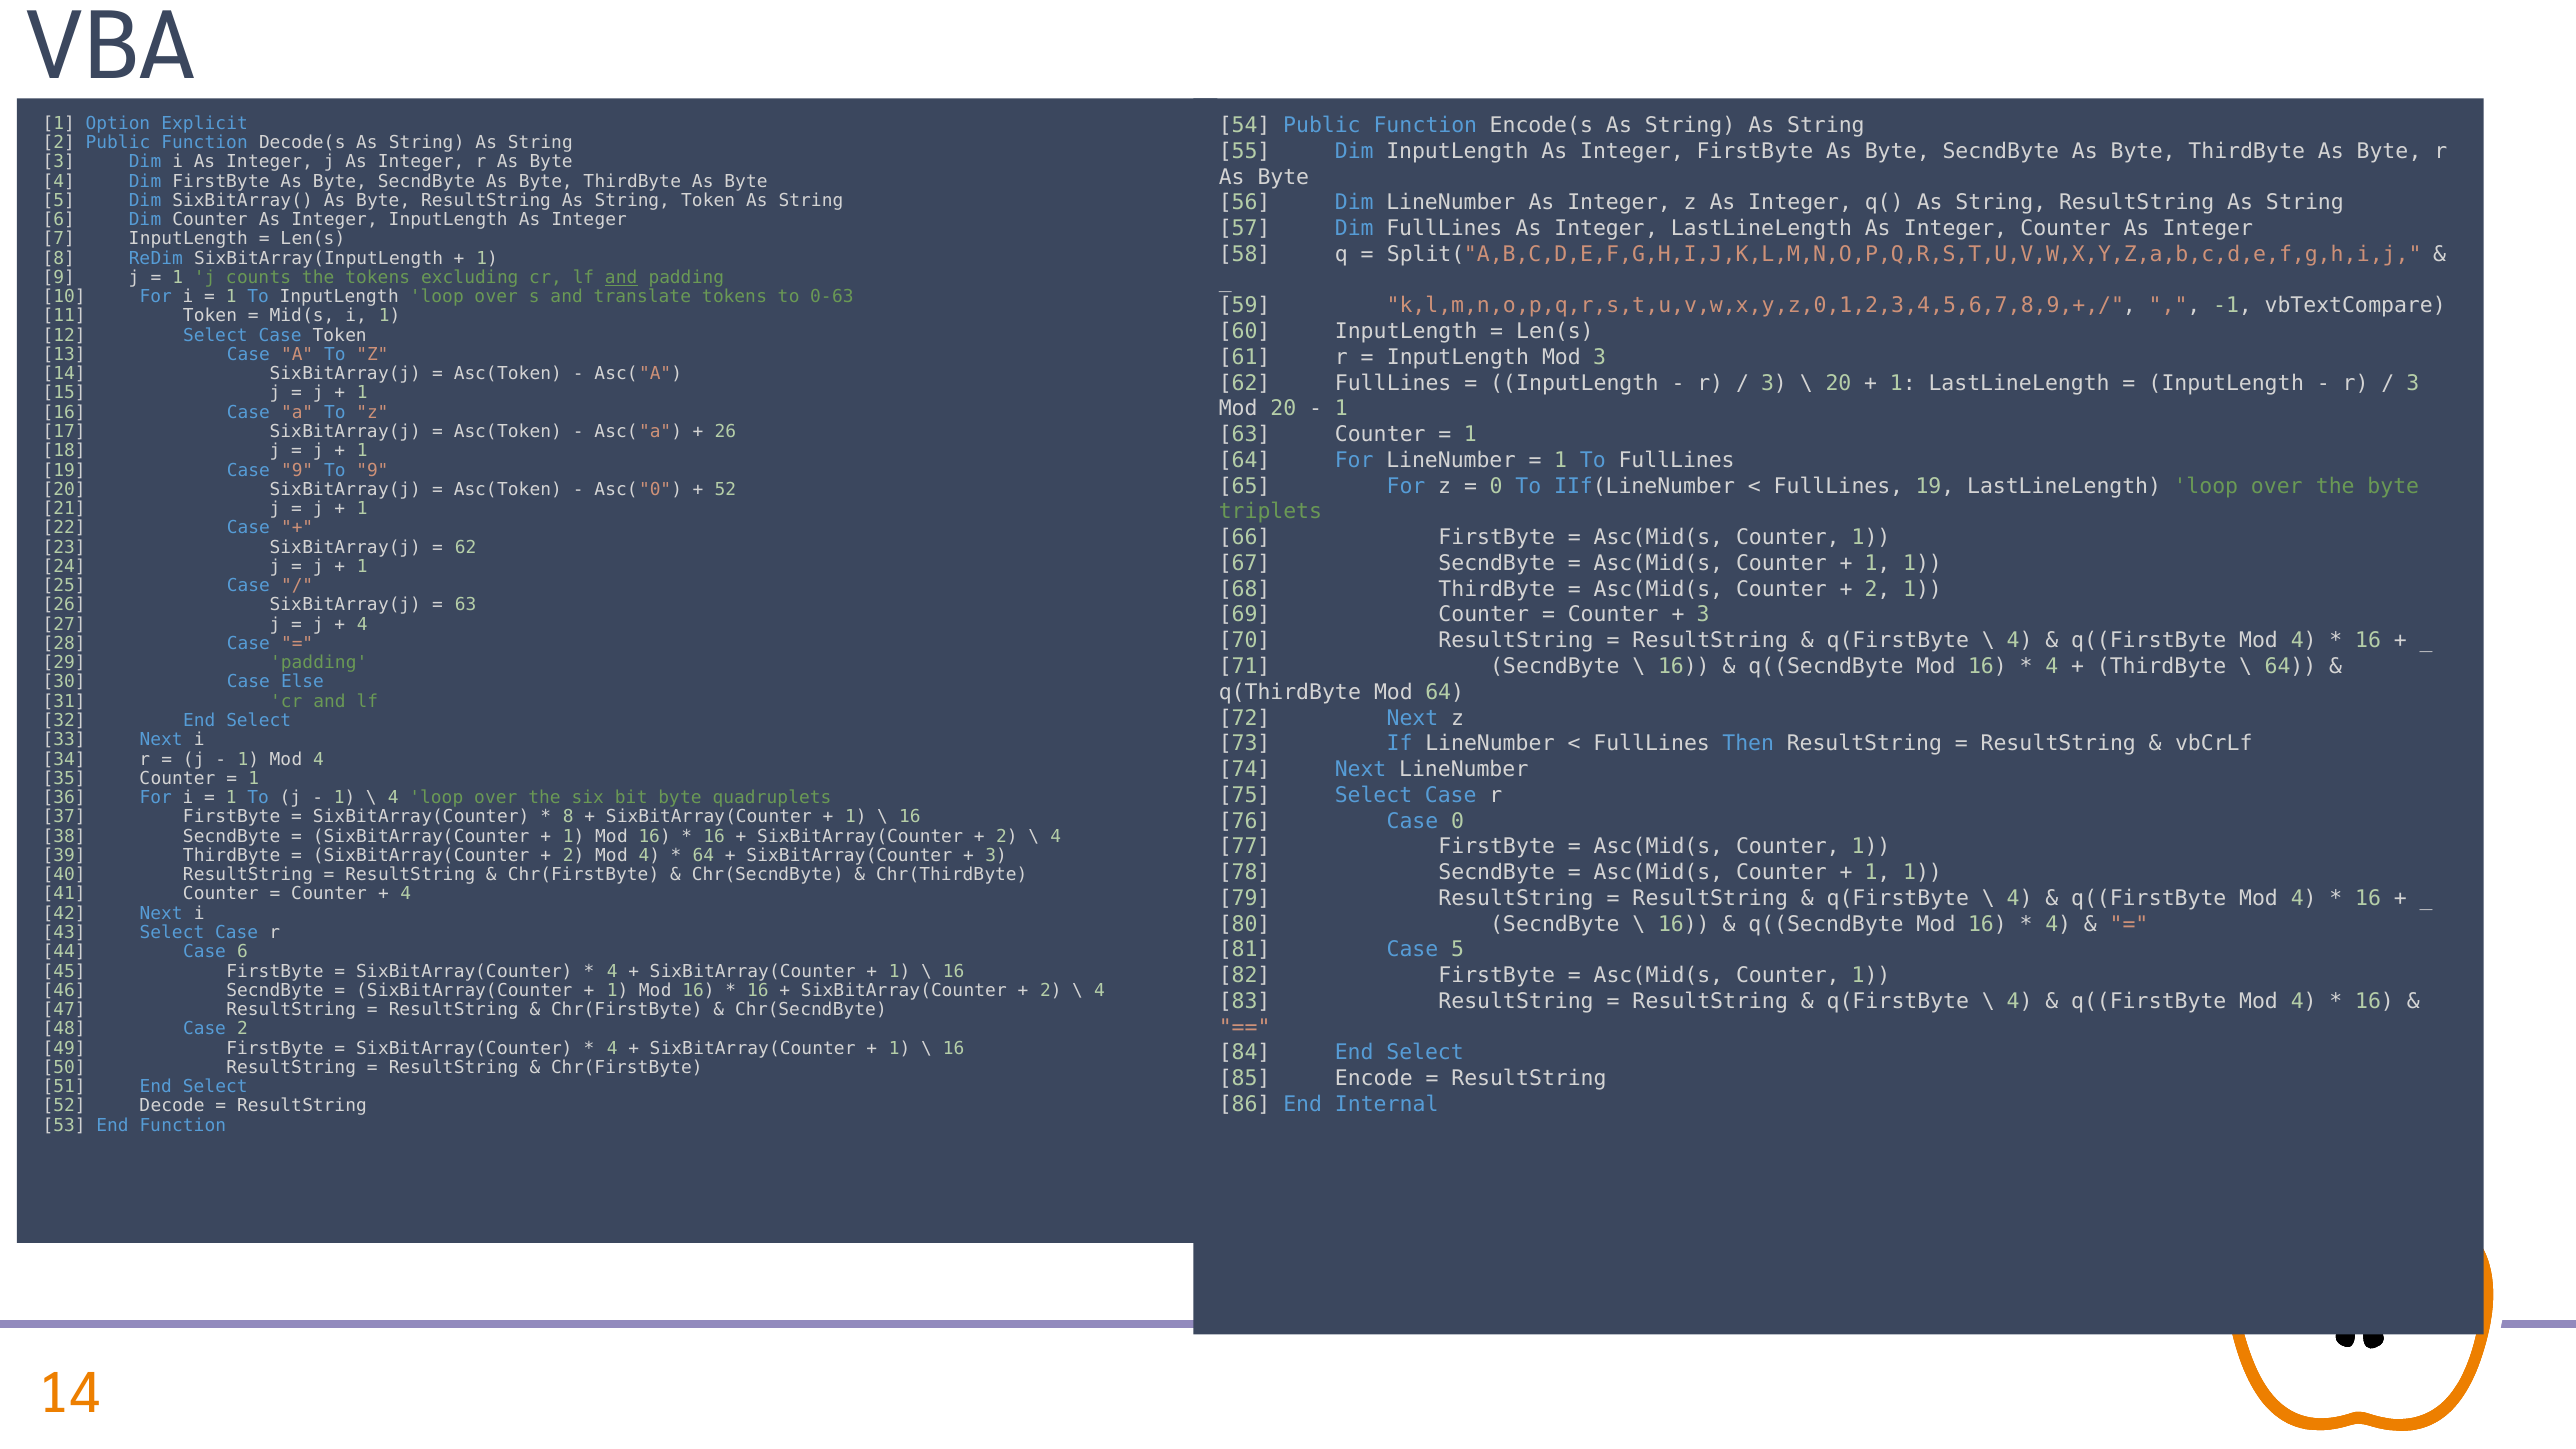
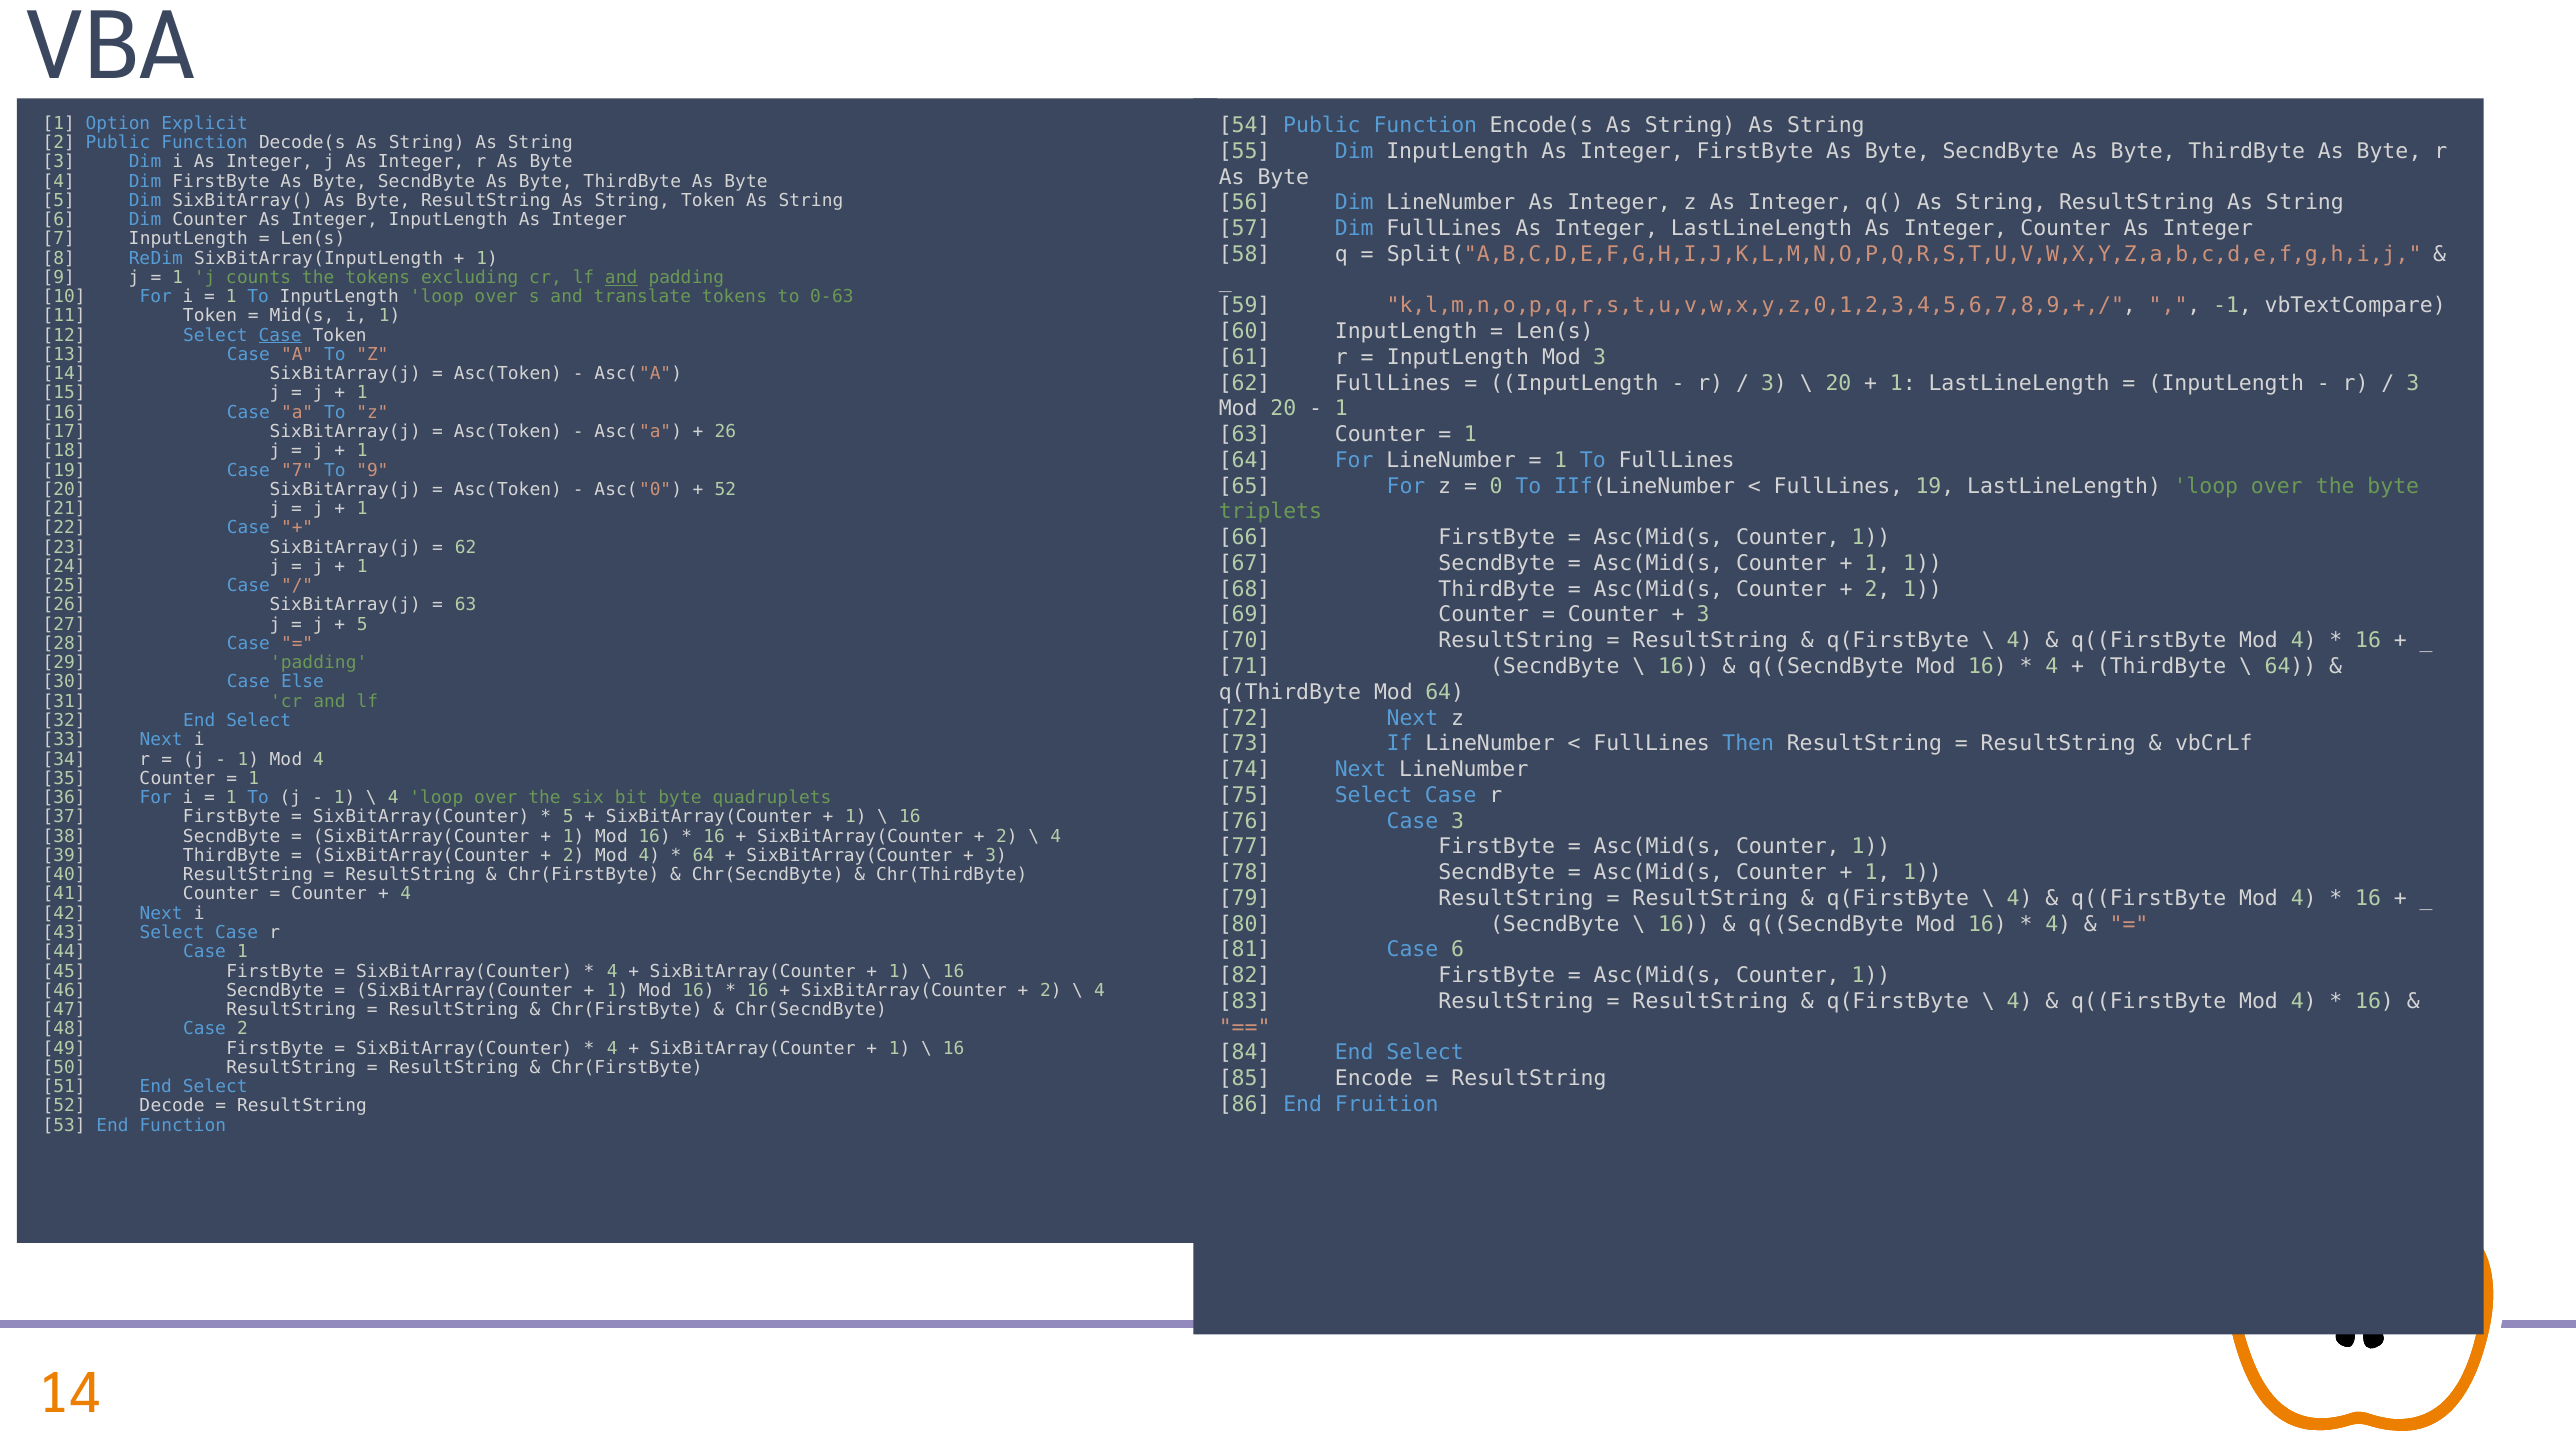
Case underline: none -> present (280, 335)
Case 9: 9 -> 7 (297, 470)
4: 4 -> 5 (362, 624)
8: 8 -> 5 (568, 817)
Case 0: 0 -> 3 (1458, 821)
Case 5: 5 -> 6 (1458, 950)
Case 6: 6 -> 1 (243, 952)
Internal: Internal -> Fruition (1387, 1104)
